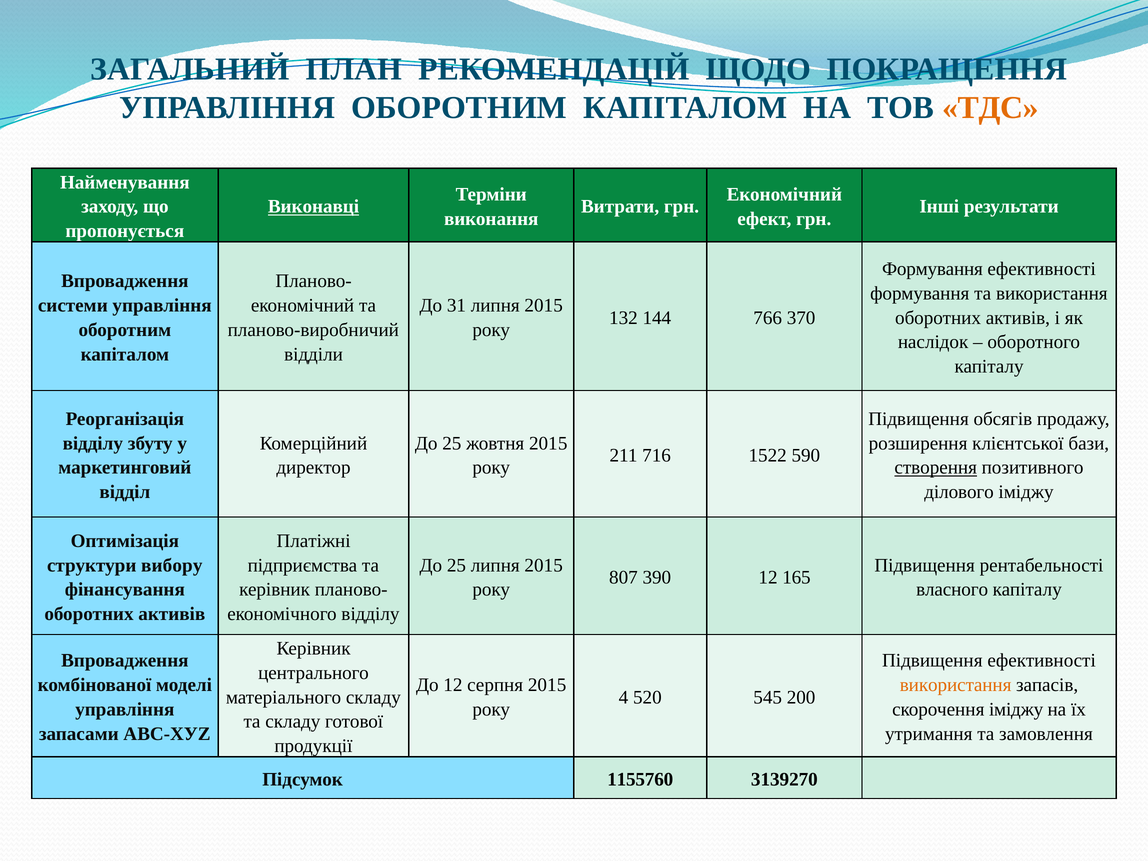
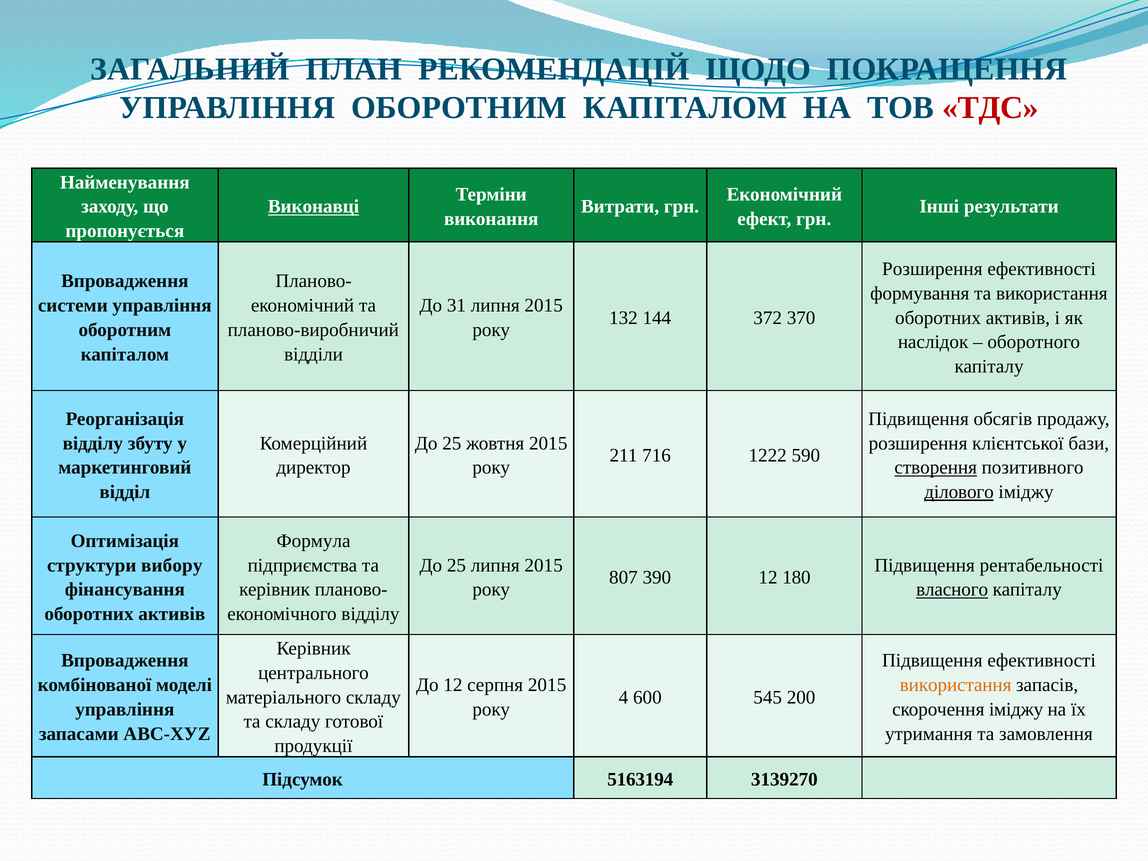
ТДС colour: orange -> red (990, 108)
Формування: Формування -> Розширення (932, 269)
766: 766 -> 372 (768, 318)
1522: 1522 -> 1222 (768, 455)
ділового underline: none -> present (959, 492)
Платіжні: Платіжні -> Формула (314, 541)
165: 165 -> 180 (796, 577)
власного underline: none -> present (952, 590)
520: 520 -> 600 (647, 697)
1155760: 1155760 -> 5163194 (640, 779)
